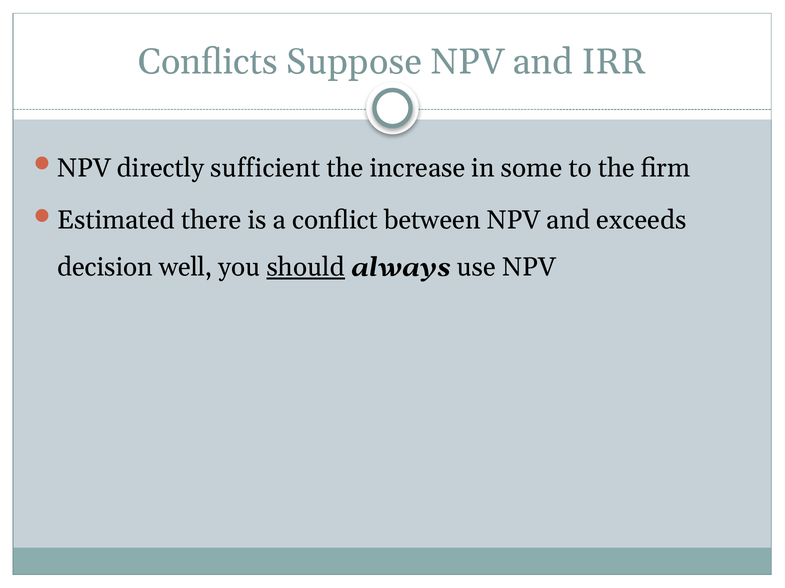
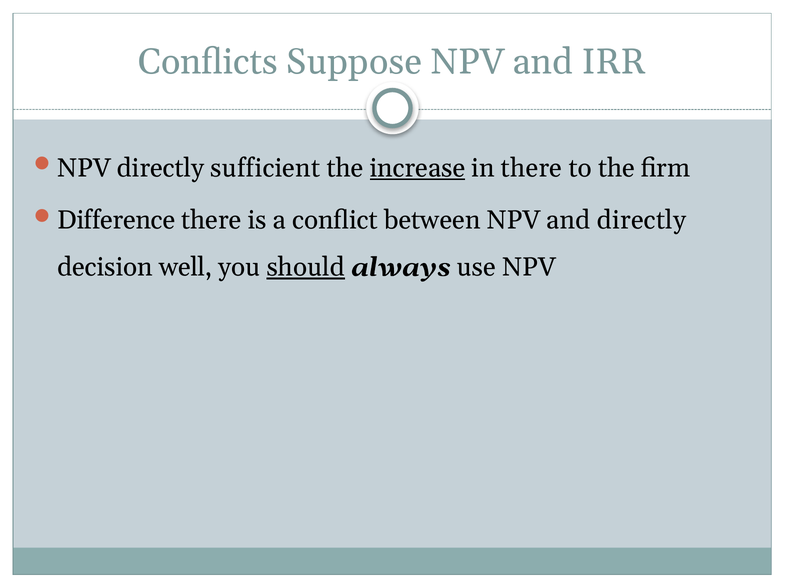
increase underline: none -> present (418, 168)
in some: some -> there (532, 168)
Estimated: Estimated -> Difference (116, 221)
and exceeds: exceeds -> directly (641, 221)
